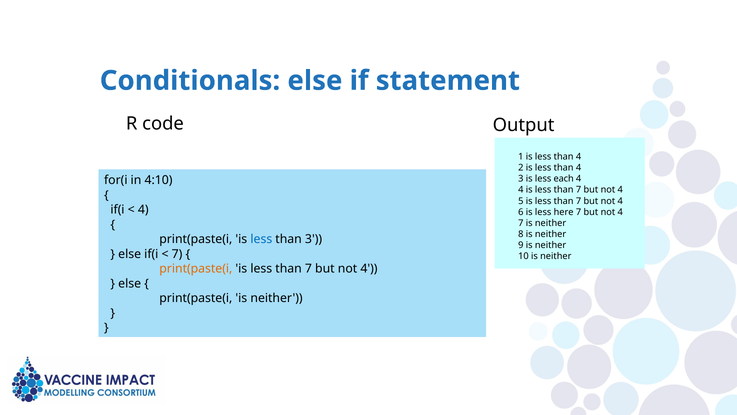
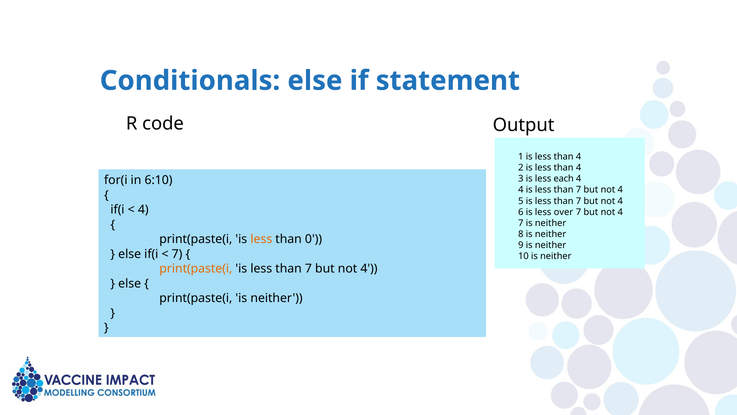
4:10: 4:10 -> 6:10 (159, 180)
here: here -> over (564, 212)
less colour: blue -> orange (261, 239)
than 3: 3 -> 0 (314, 239)
